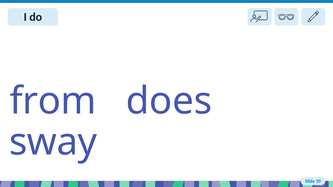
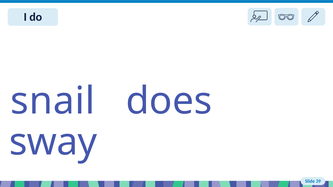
from: from -> snail (53, 101)
